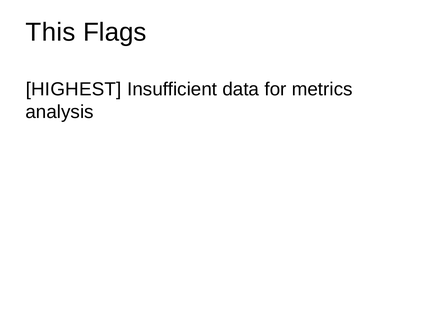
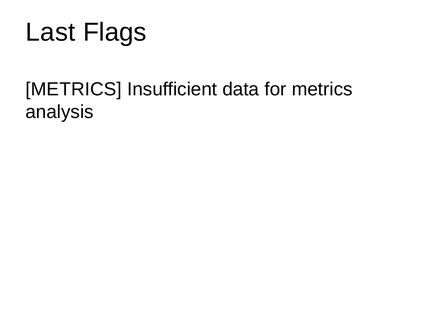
This: This -> Last (51, 32)
HIGHEST: HIGHEST -> METRICS (74, 89)
